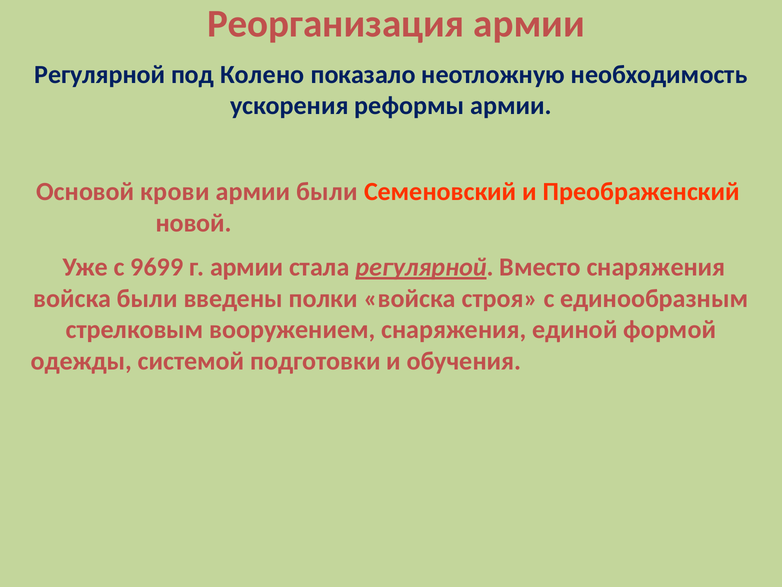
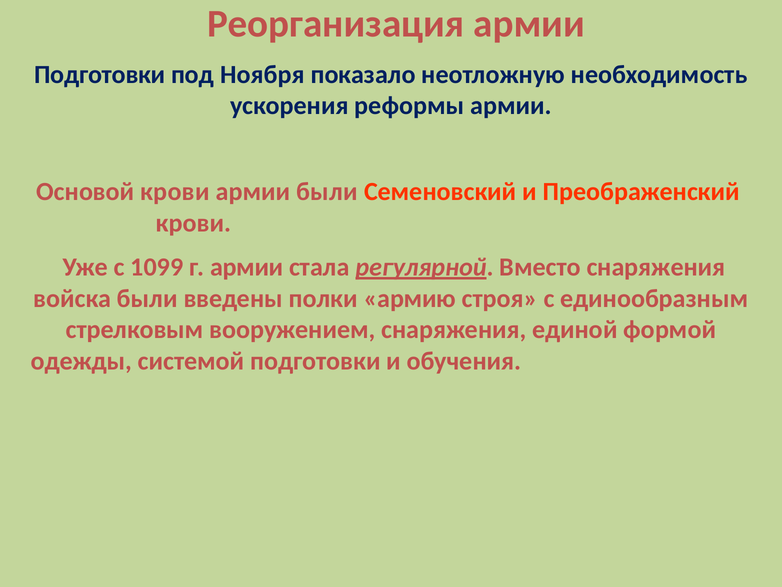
Регулярной: Регулярной -> Подготовки (100, 74)
Колено: Колено -> Ноября (262, 74)
новой: новой -> крови (194, 223)
9699: 9699 -> 1099 (157, 267)
полки войска: войска -> армию (410, 298)
